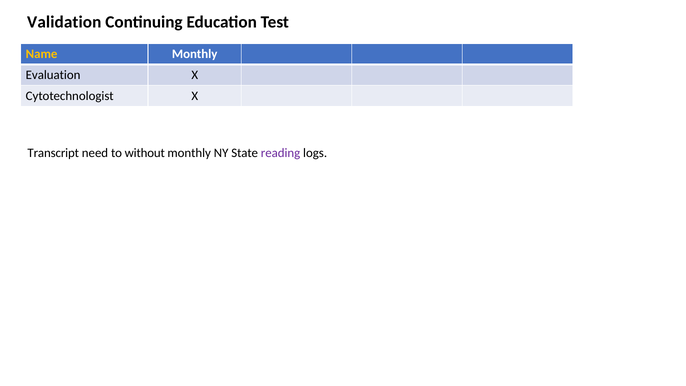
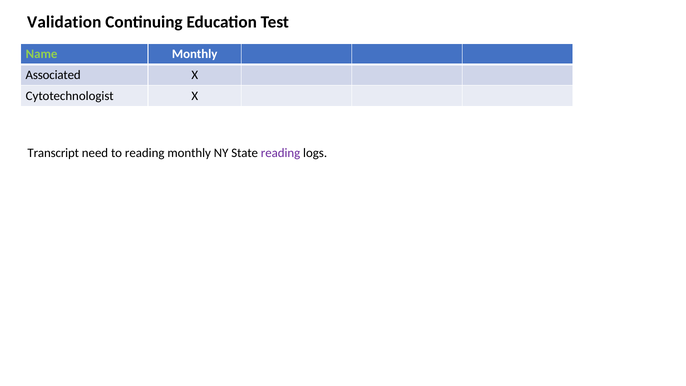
Name colour: yellow -> light green (42, 54)
Evaluation: Evaluation -> Associated (53, 75)
to without: without -> reading (145, 153)
